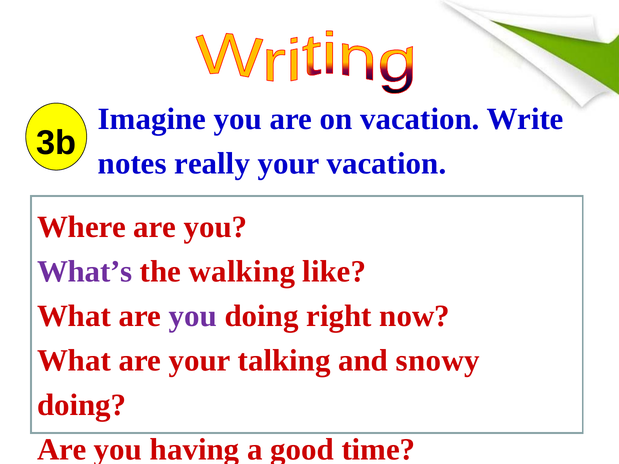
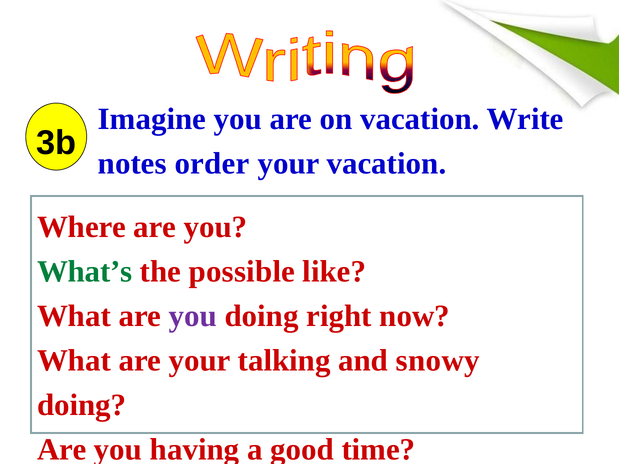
really: really -> order (212, 163)
What’s colour: purple -> green (85, 272)
walking: walking -> possible (242, 272)
